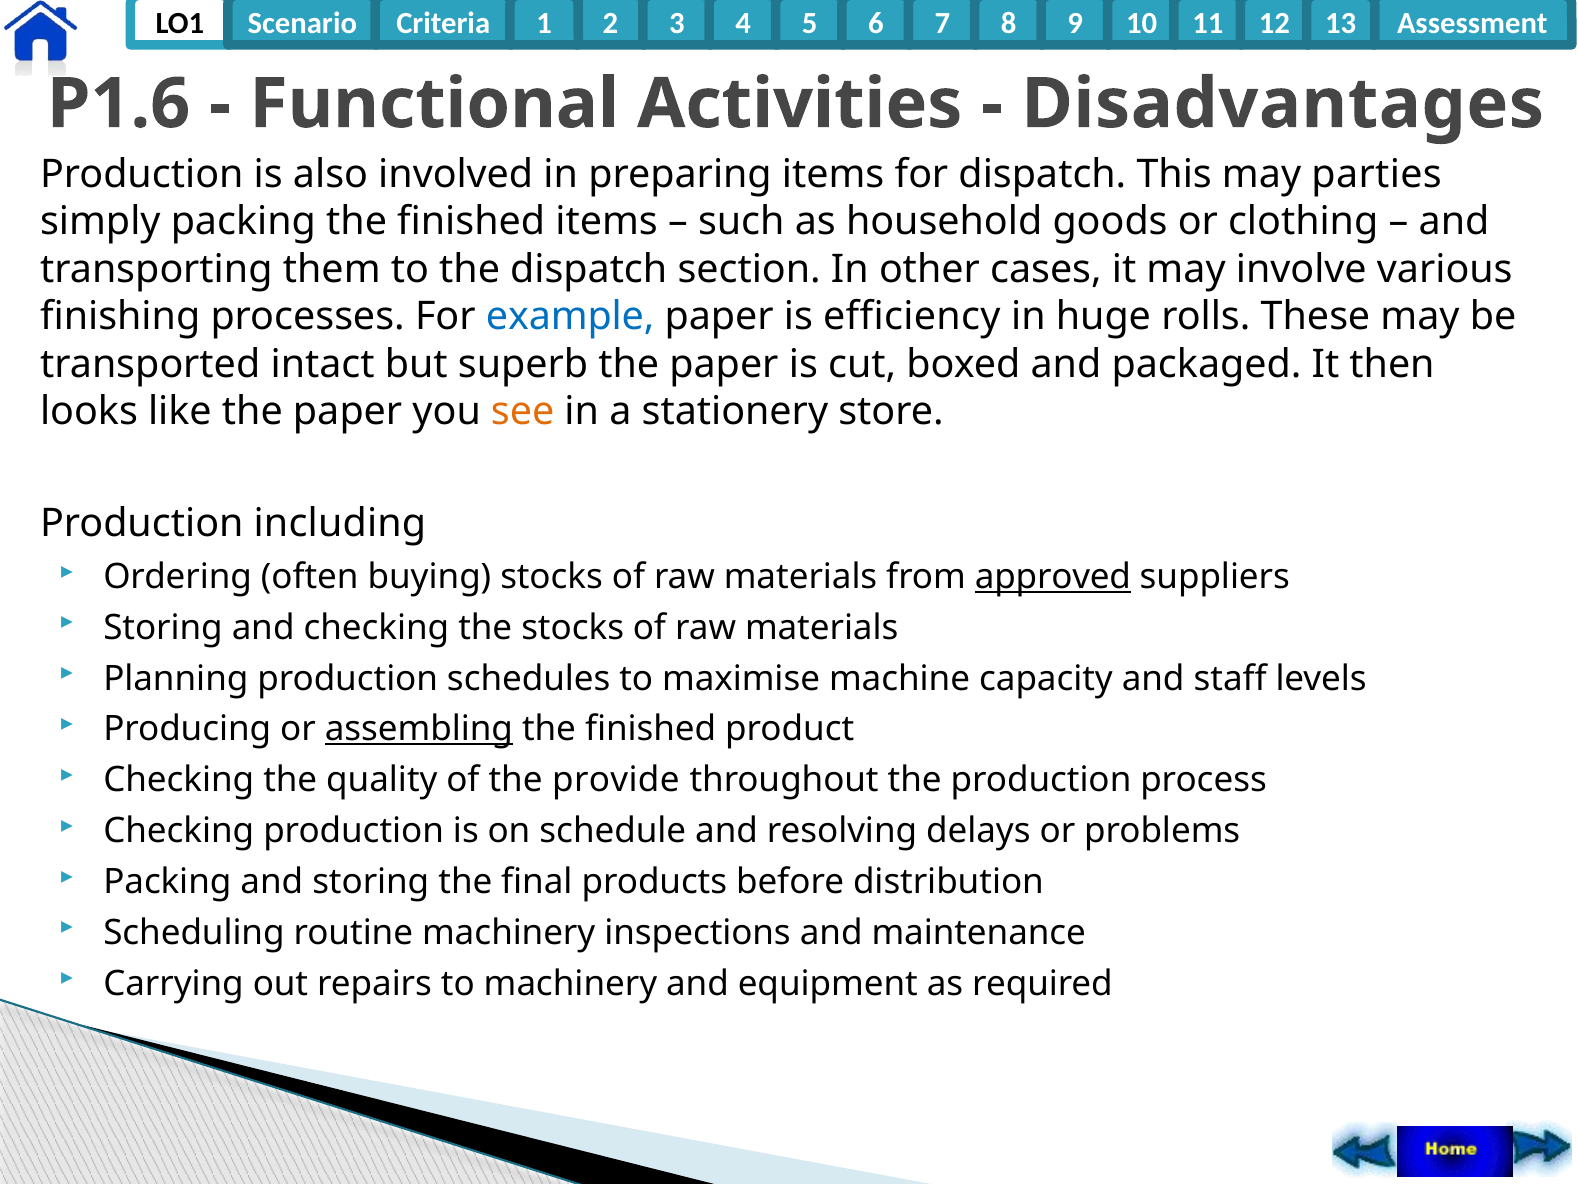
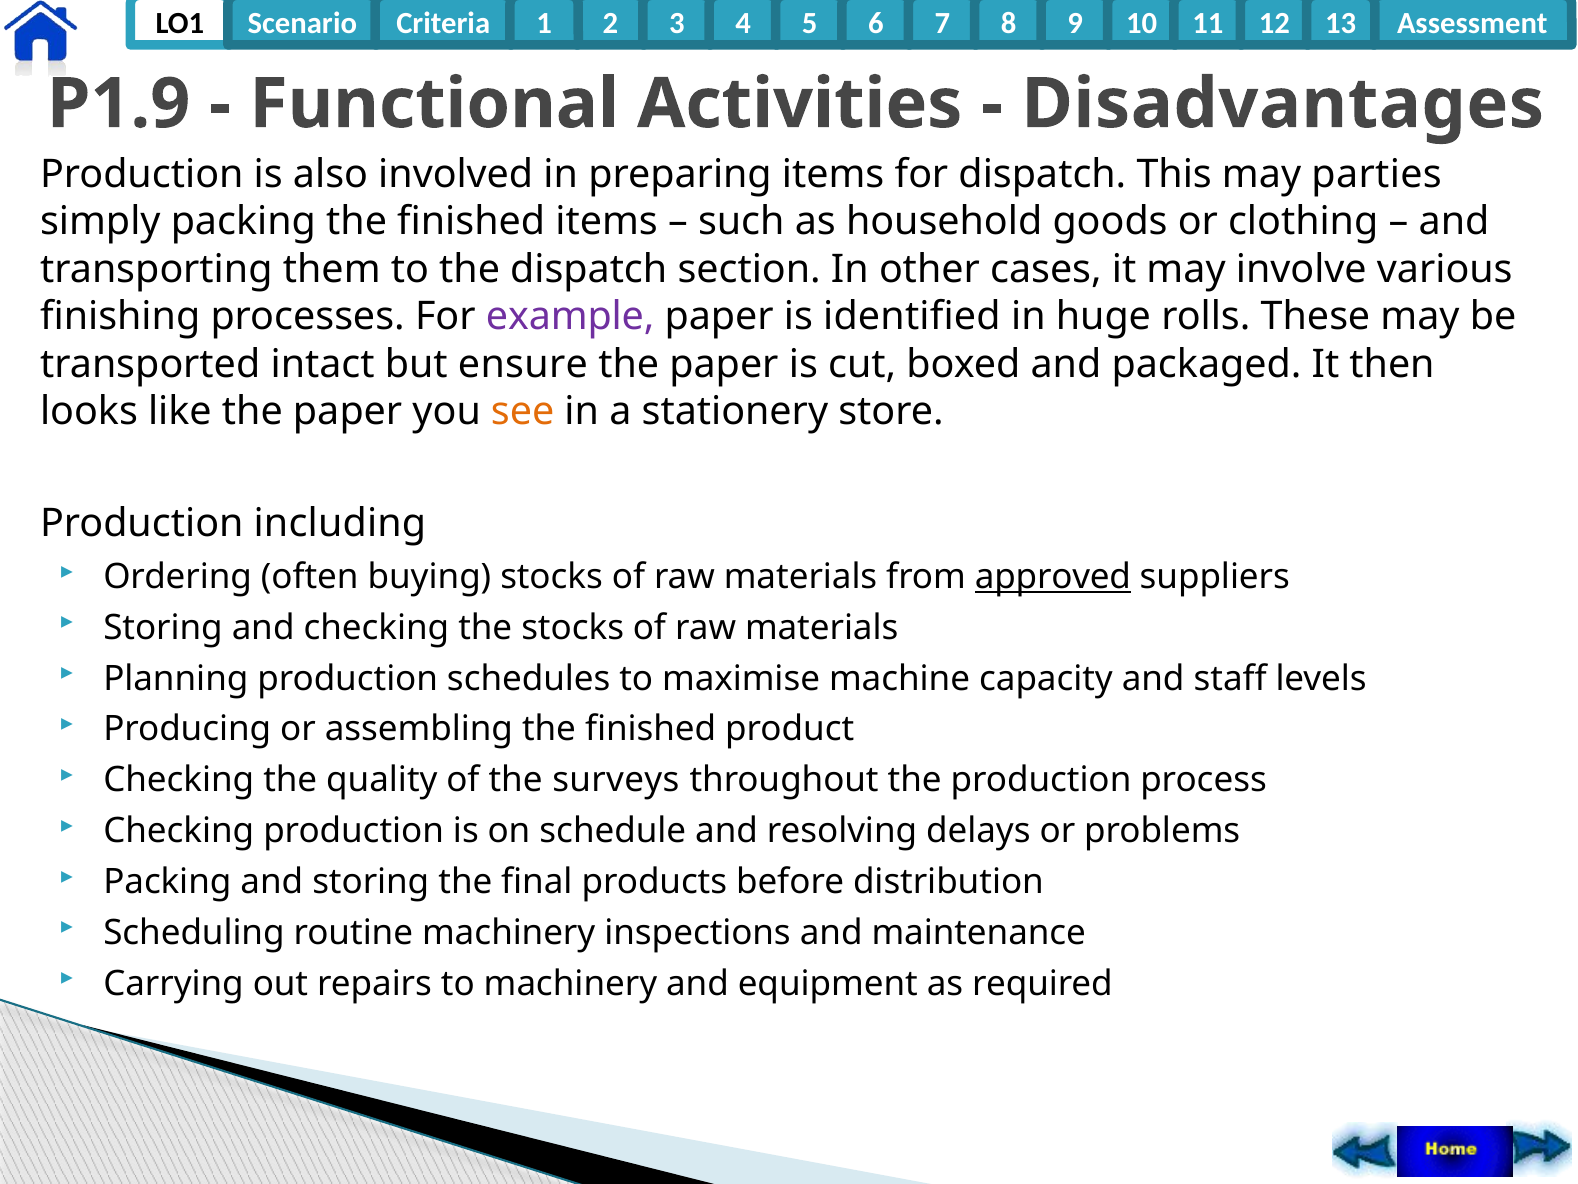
P1.6: P1.6 -> P1.9 (119, 104)
example colour: blue -> purple (570, 317)
efficiency: efficiency -> identified (912, 317)
superb: superb -> ensure (523, 364)
assembling underline: present -> none (419, 729)
provide: provide -> surveys (616, 780)
